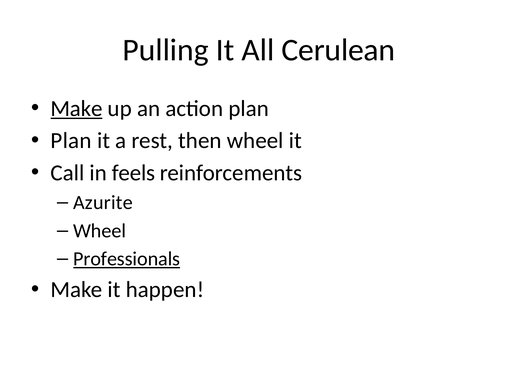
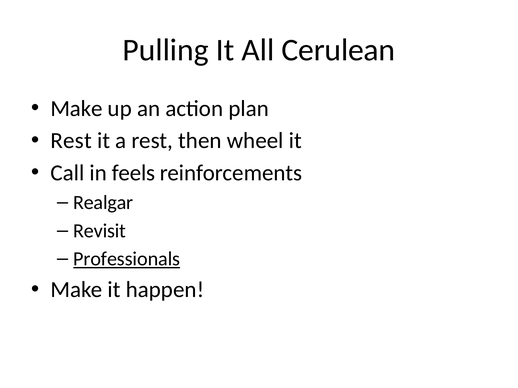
Make underline: present -> none (77, 109)
Plan: Plan -> Rest (71, 141)
Azurite: Azurite -> Realgar (103, 203)
Wheel: Wheel -> Revisit (100, 231)
